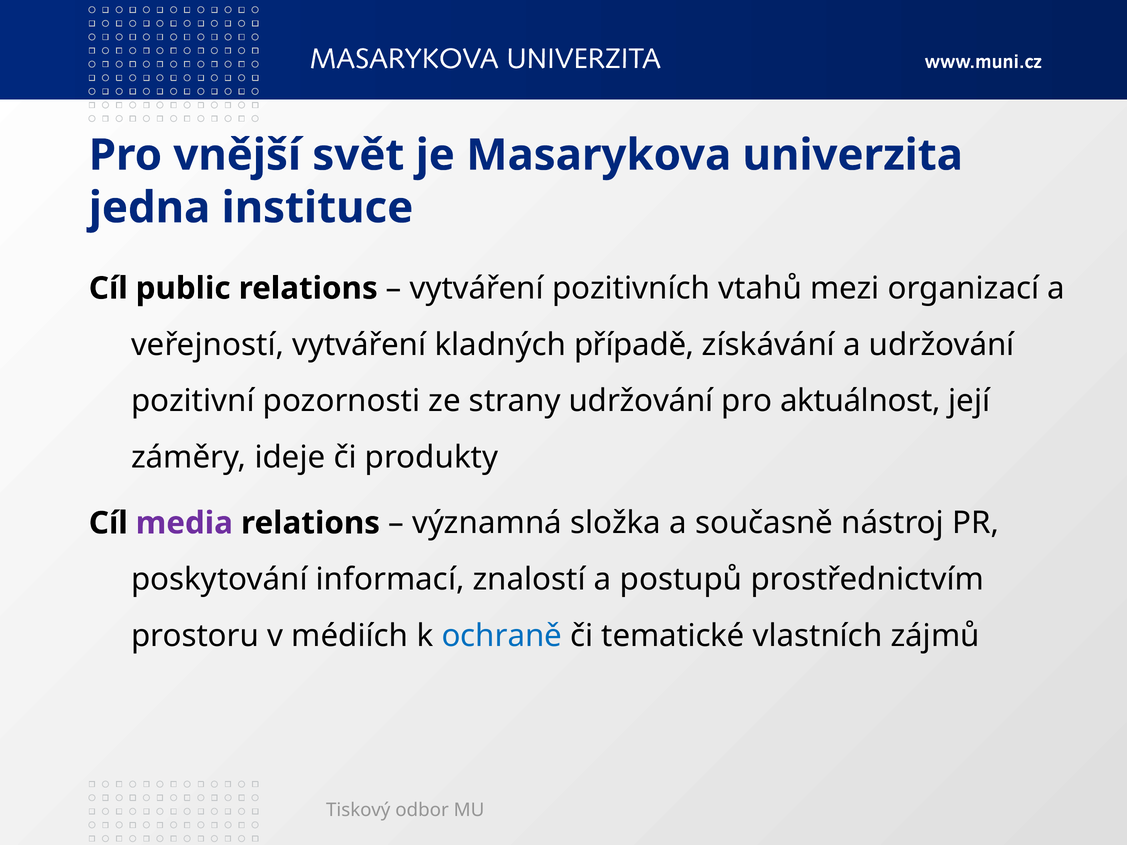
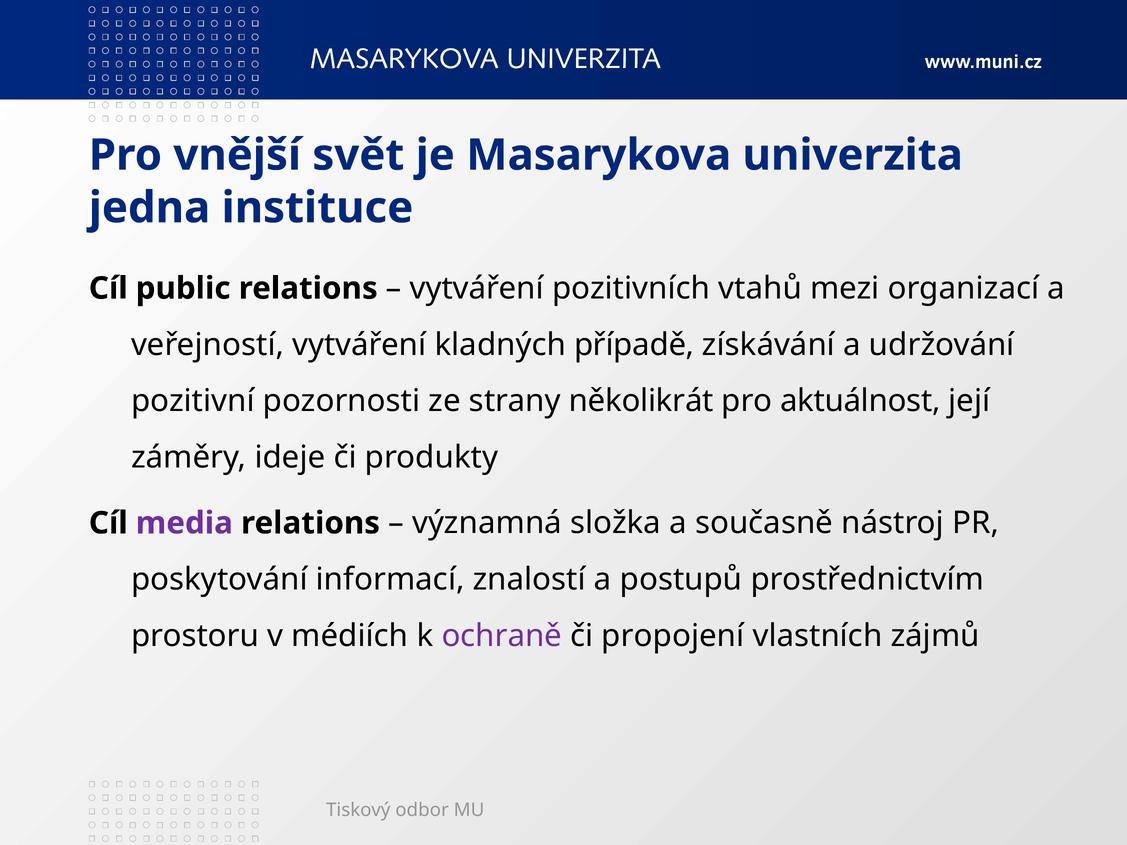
strany udržování: udržování -> několikrát (641, 401)
ochraně colour: blue -> purple (502, 636)
tematické: tematické -> propojení (673, 636)
